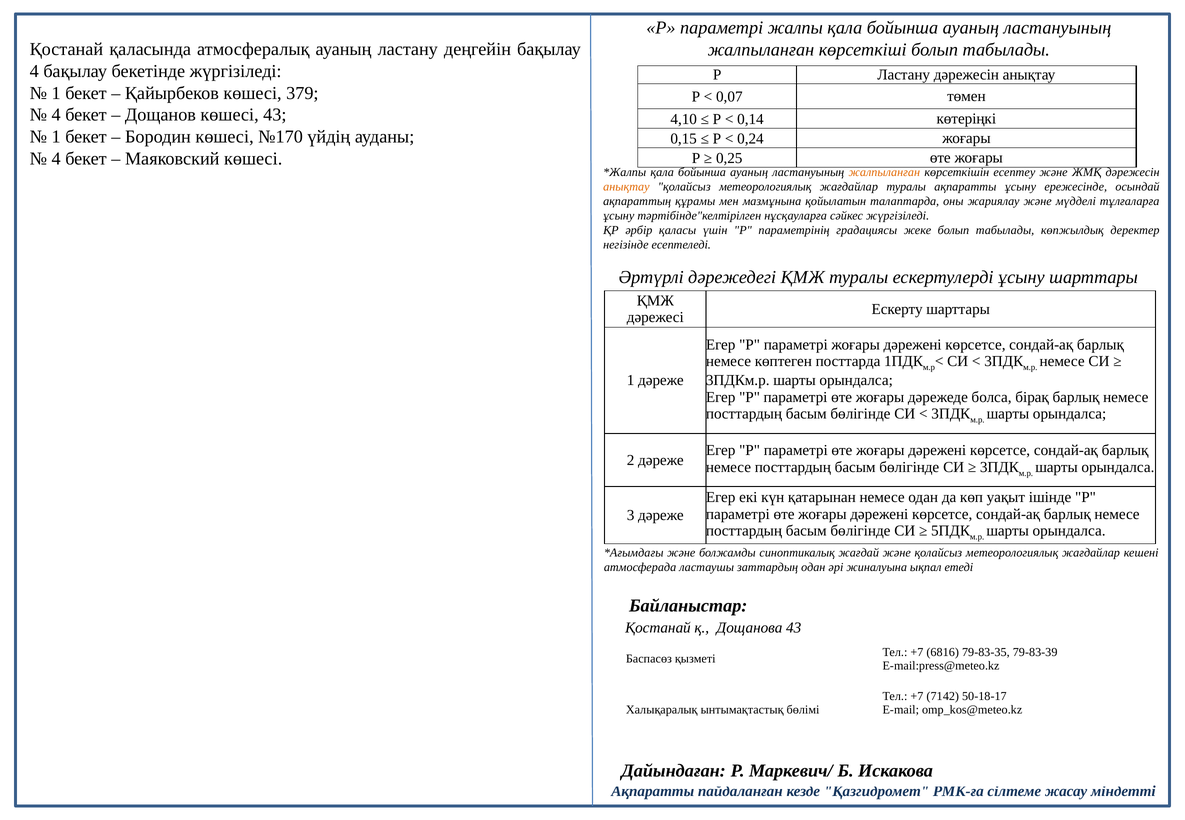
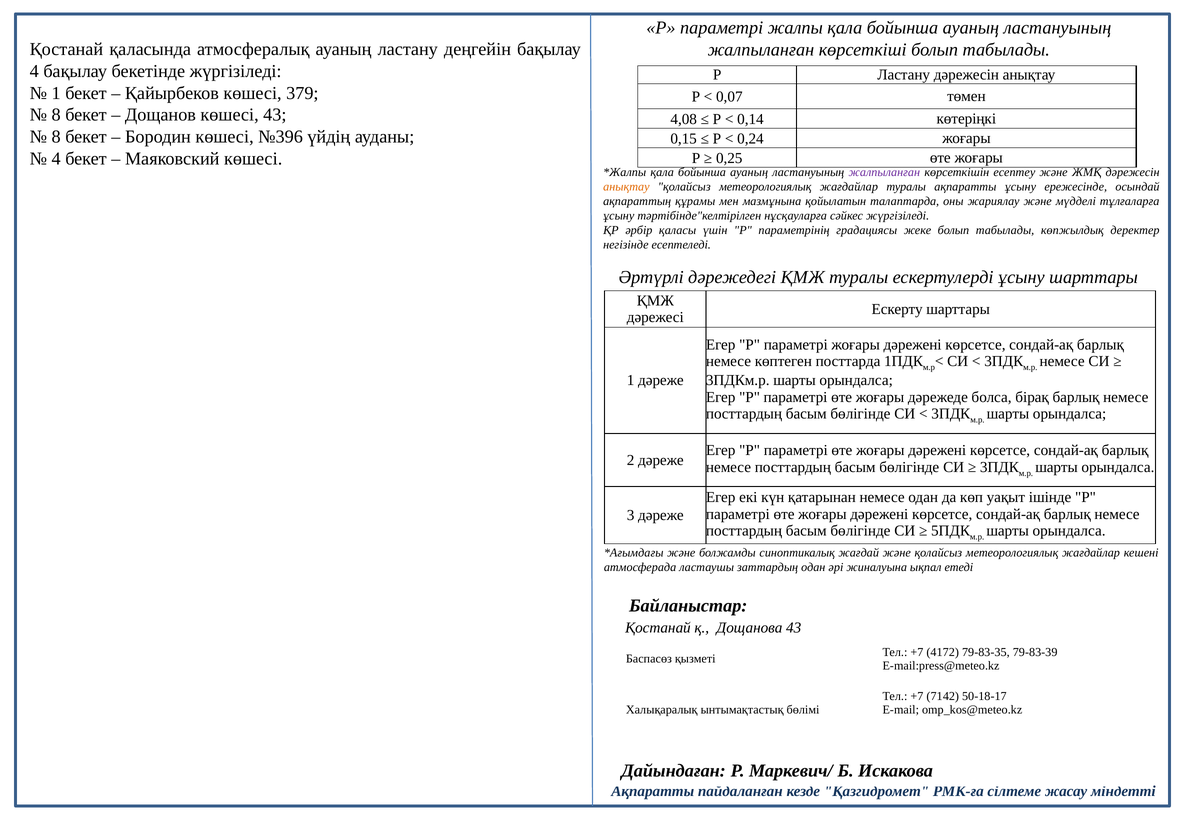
4: 4 -> 8 (56, 115)
4,10: 4,10 -> 4,08 (684, 119)
1: 1 -> 8 (56, 137)
№170: №170 -> №396 (281, 137)
жалпыланған colour: orange -> purple (884, 172)
6816: 6816 -> 4172 (943, 652)
